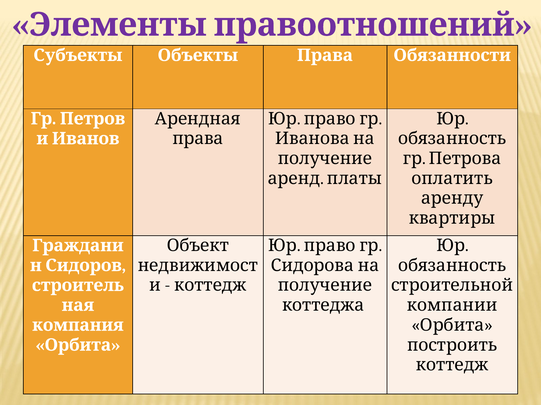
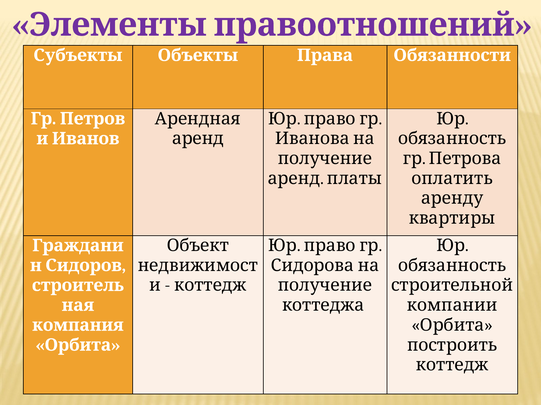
права: права -> аренд (198, 139)
